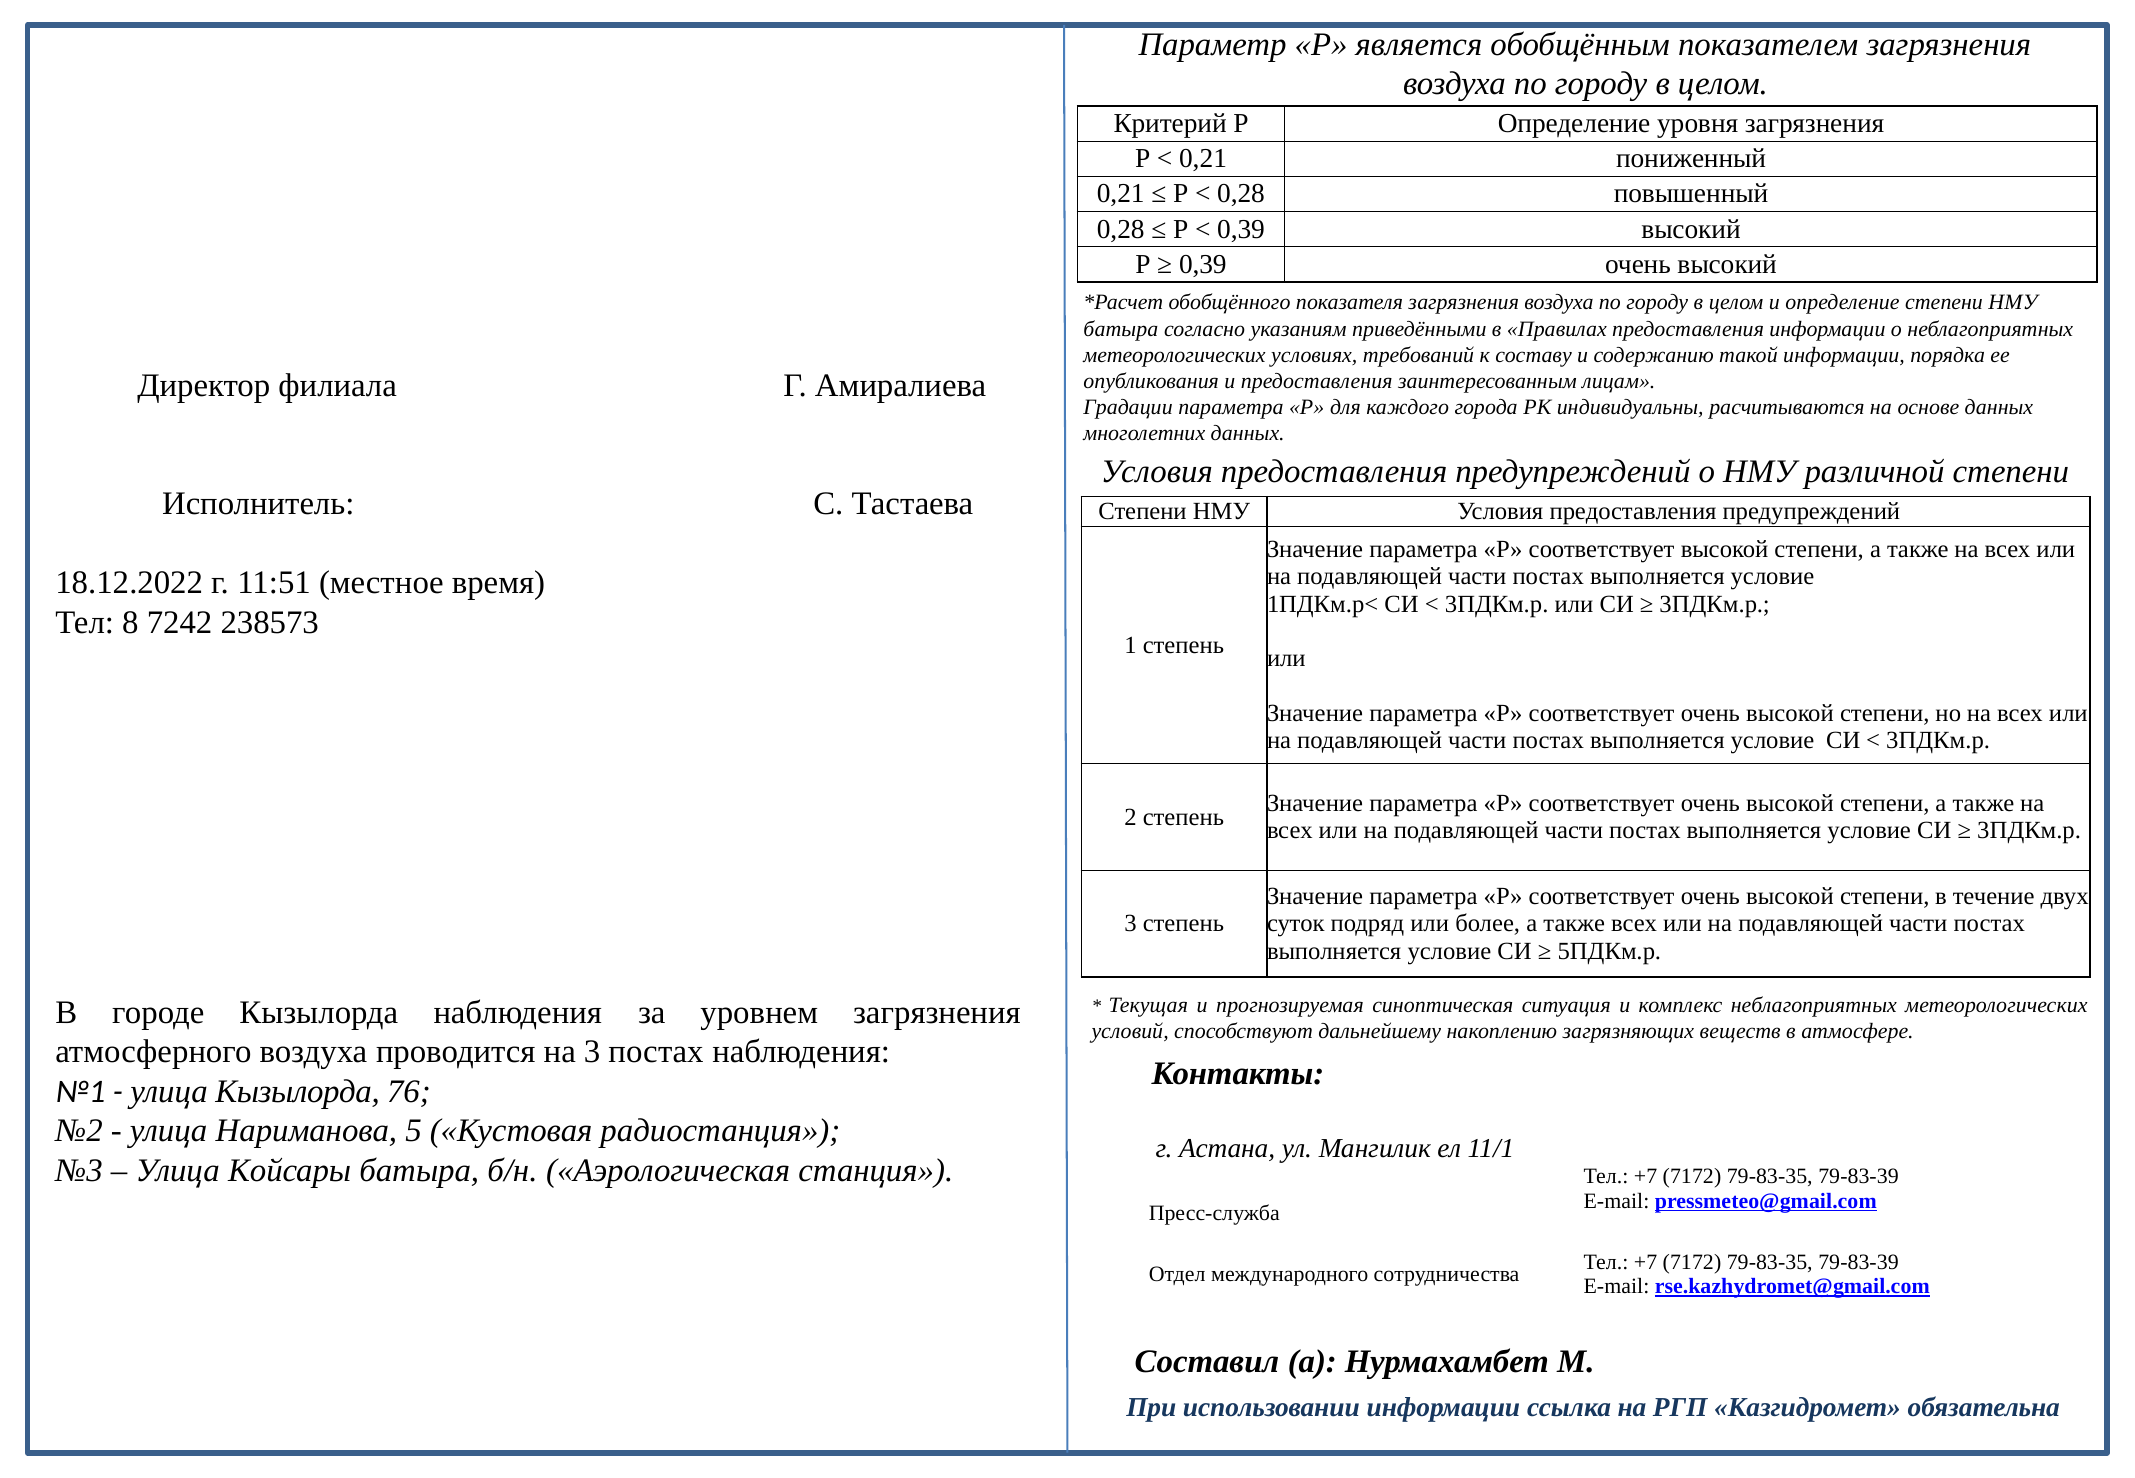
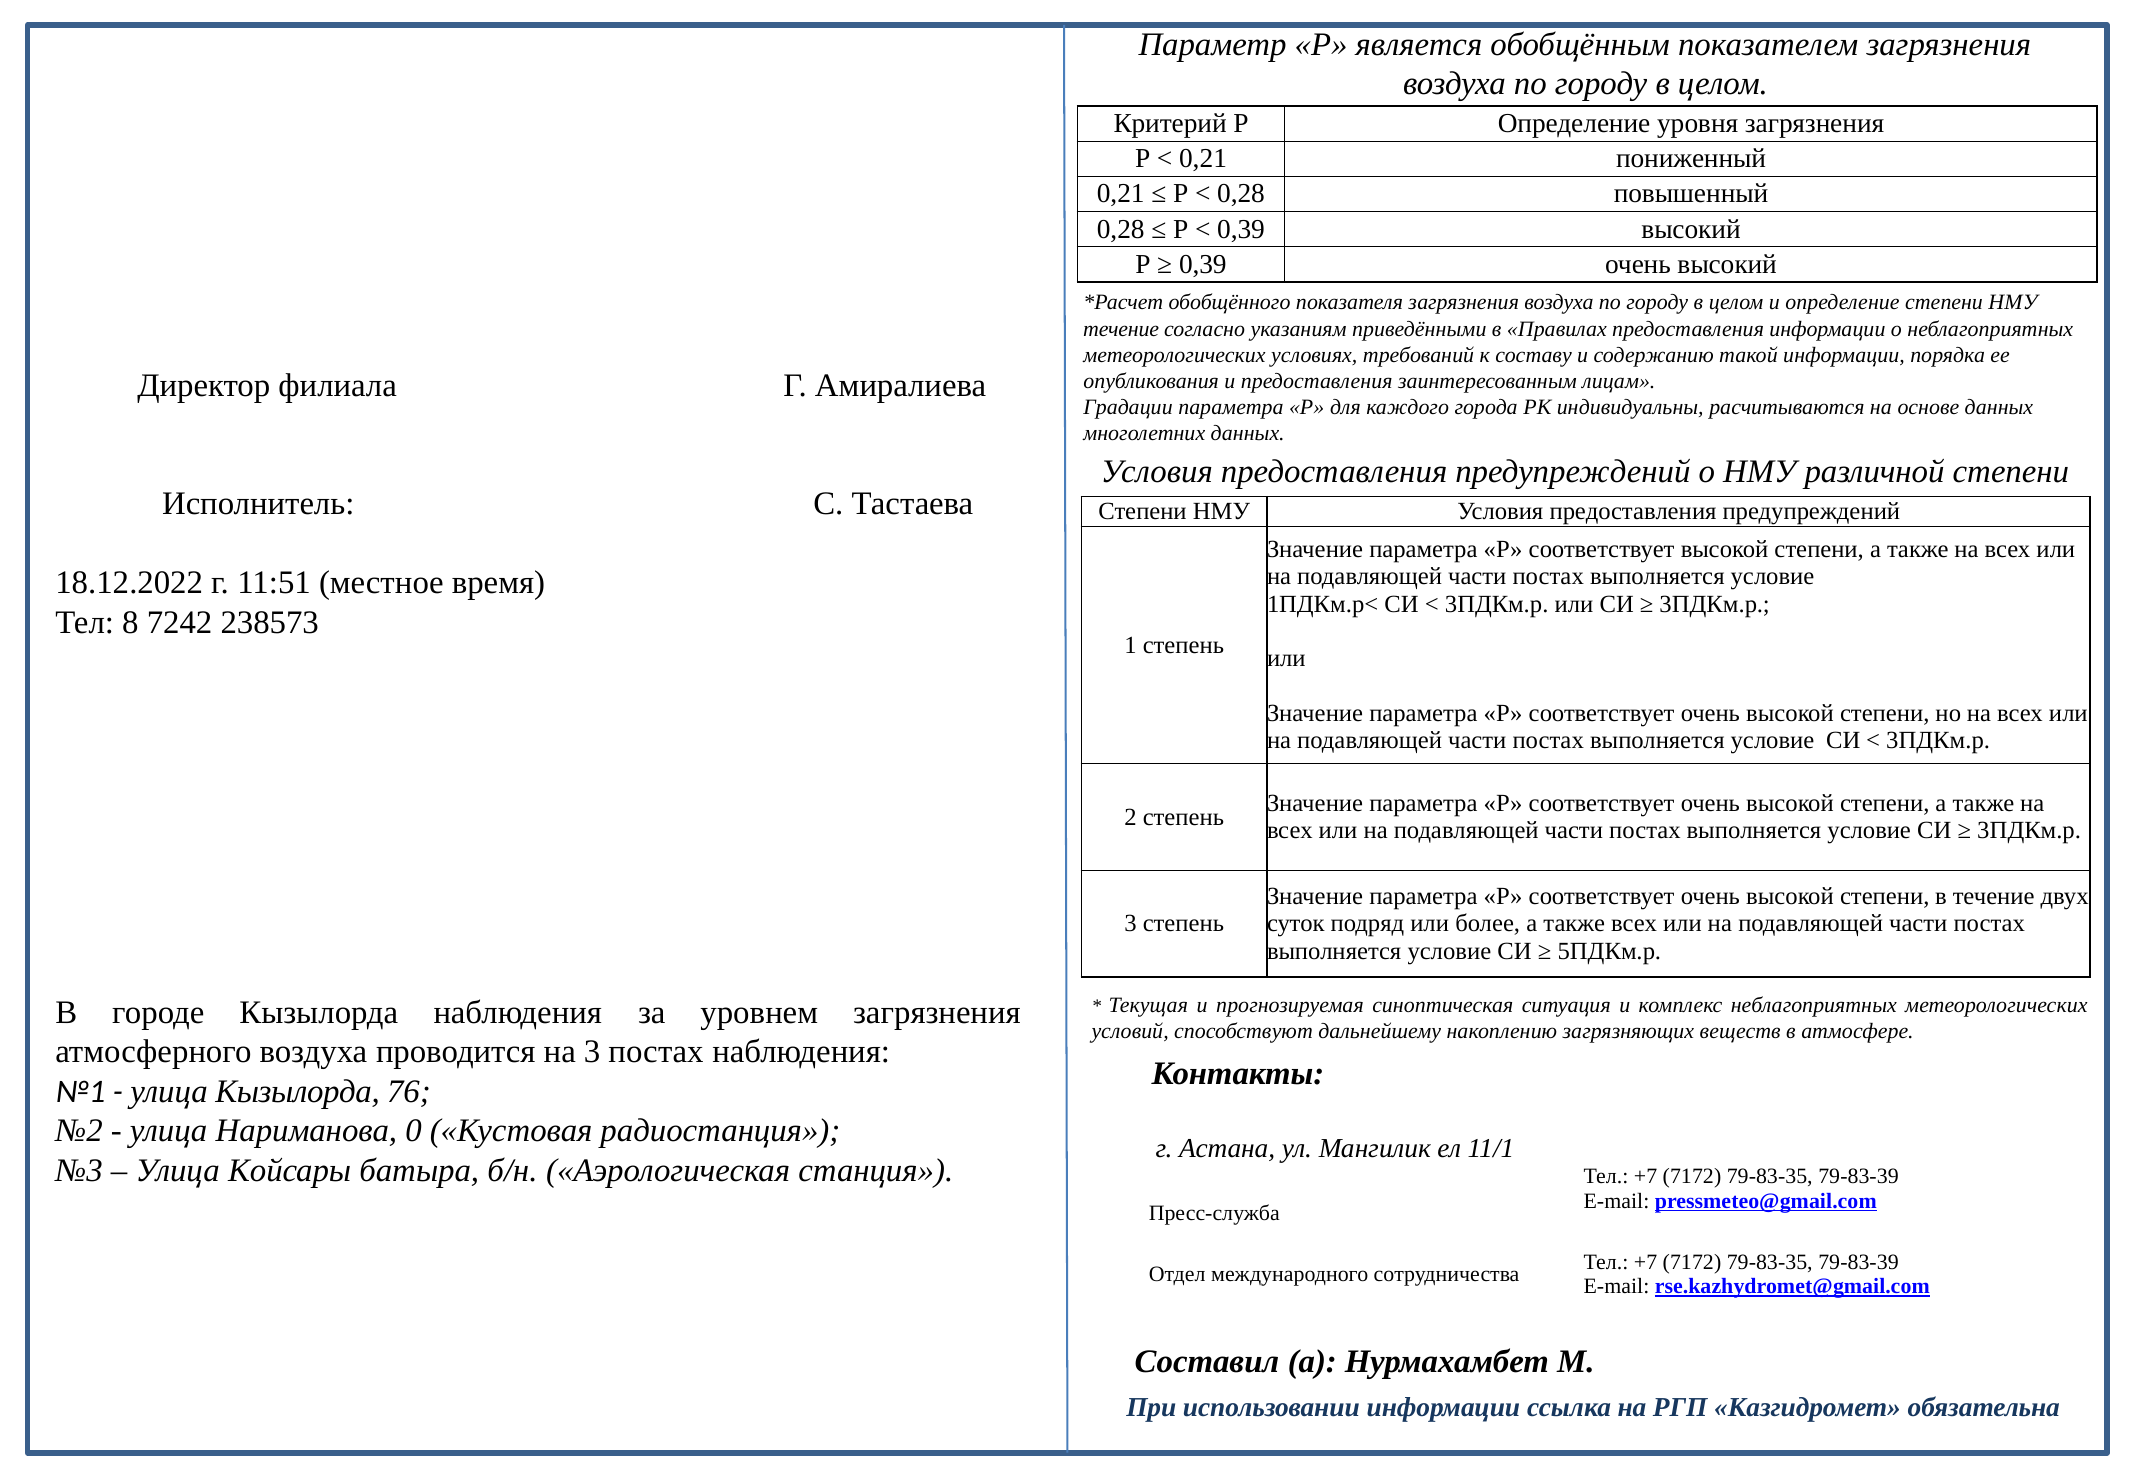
батыра: батыра -> течение (1121, 329)
5: 5 -> 0 (414, 1131)
